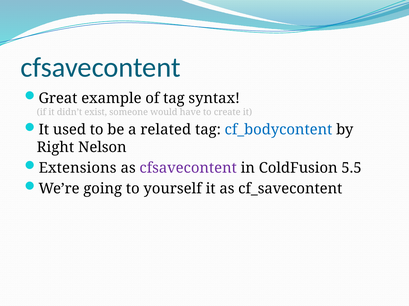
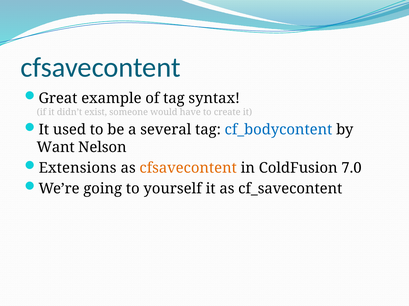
related: related -> several (166, 130)
Right: Right -> Want (56, 148)
cfsavecontent colour: purple -> orange (188, 168)
5.5: 5.5 -> 7.0 (352, 168)
